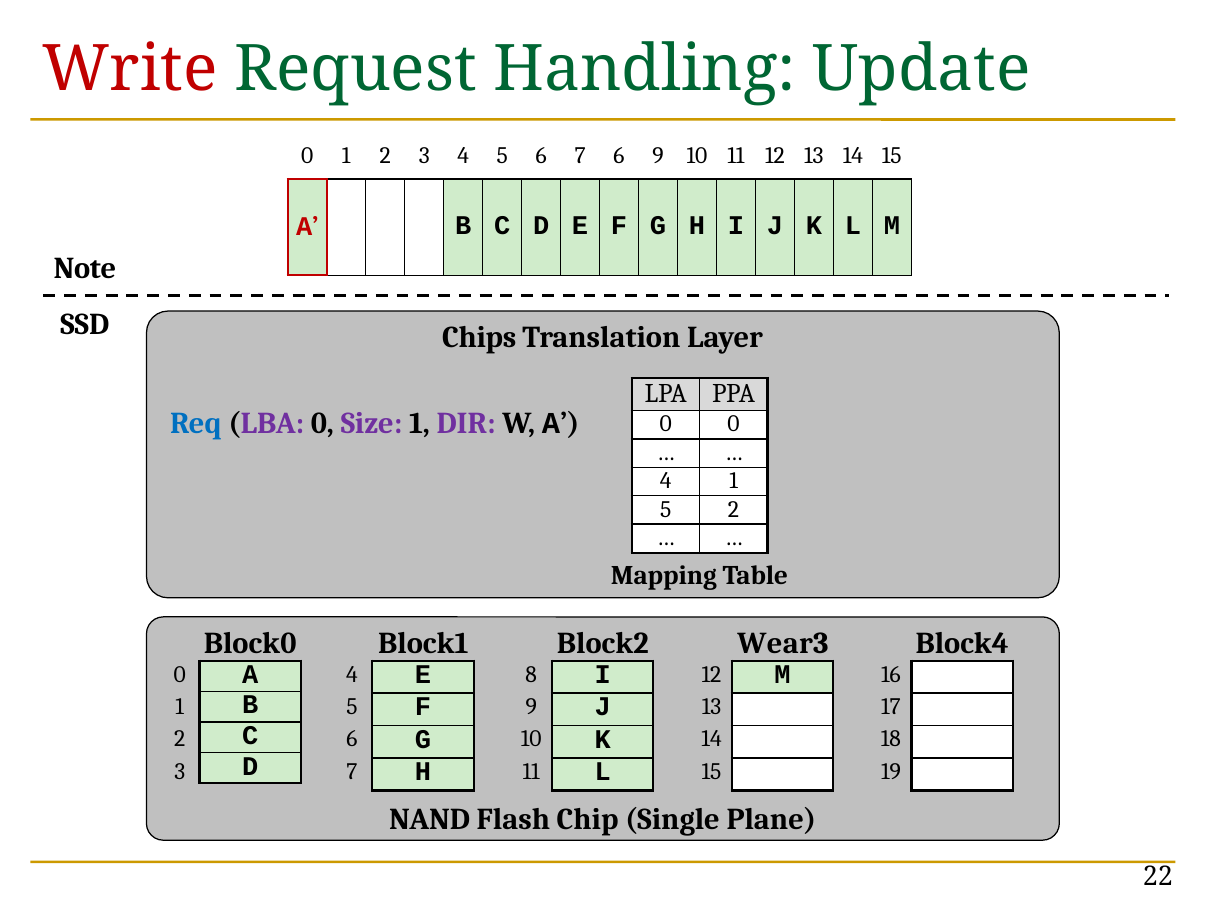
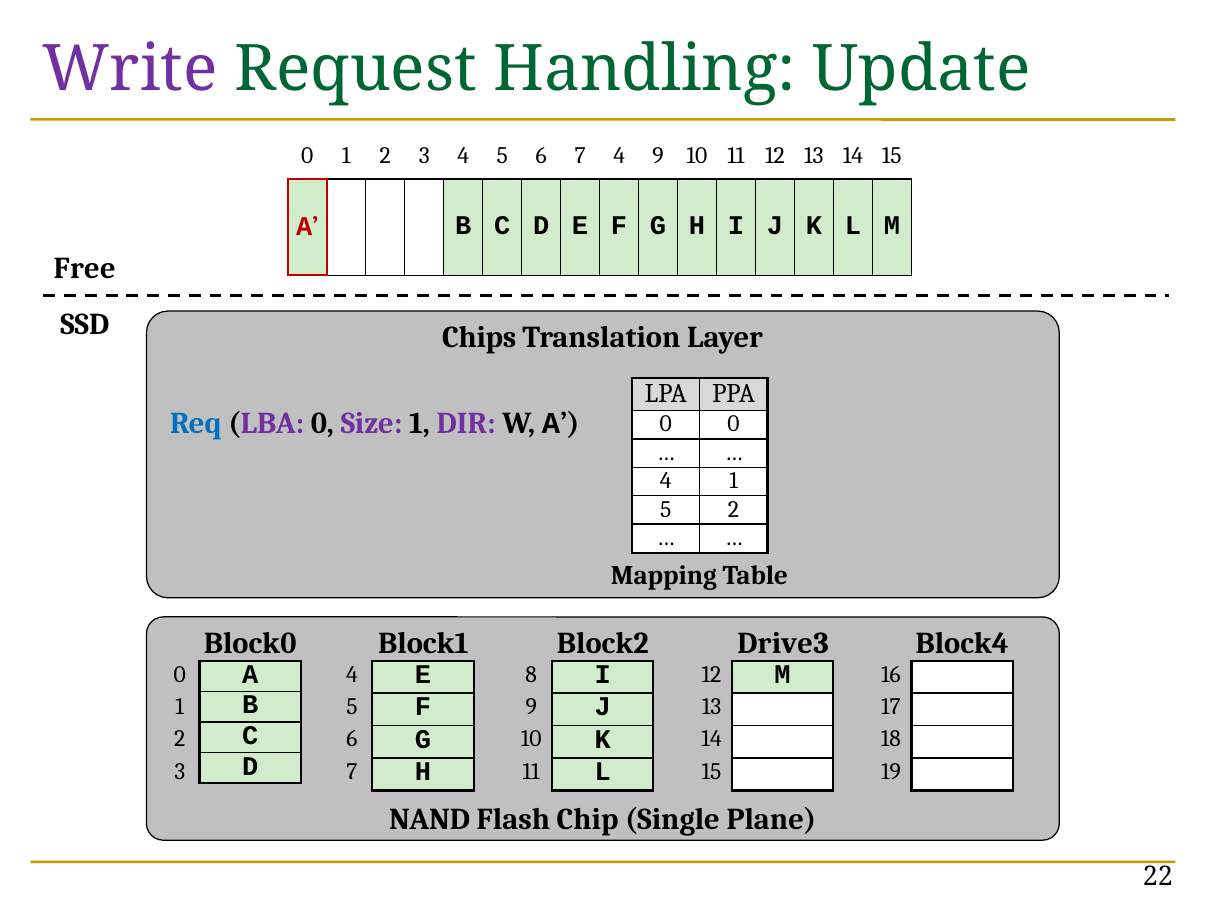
Write colour: red -> purple (130, 69)
7 6: 6 -> 4 (619, 156)
Note: Note -> Free (85, 268)
Wear3: Wear3 -> Drive3 (783, 644)
